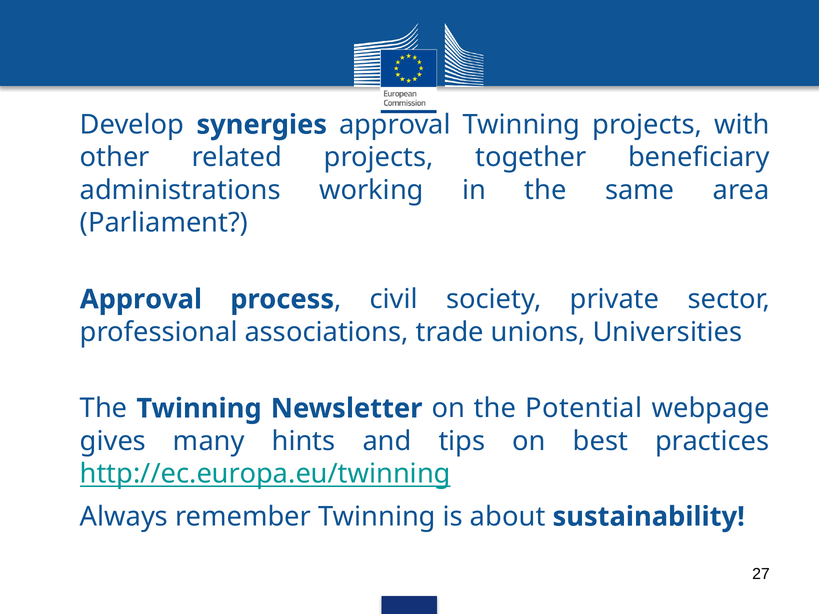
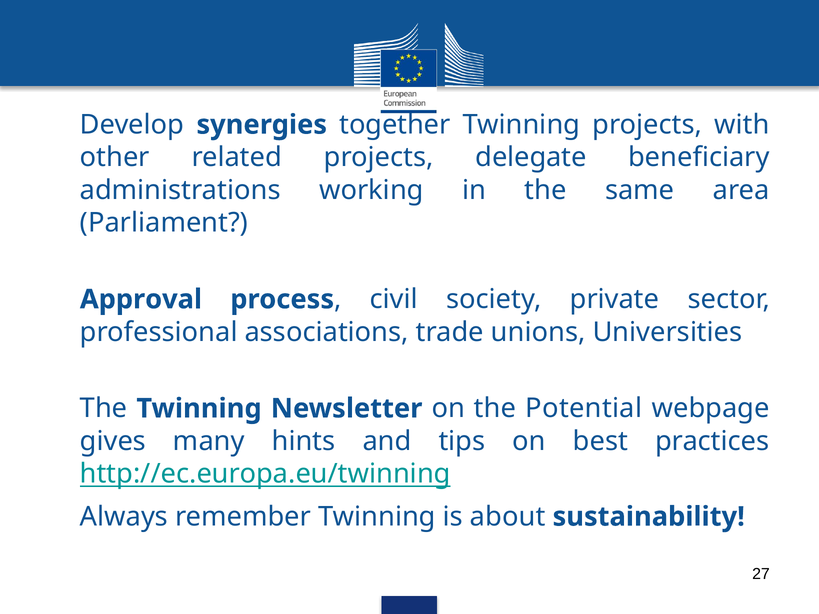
synergies approval: approval -> together (395, 125)
together: together -> delegate (531, 158)
